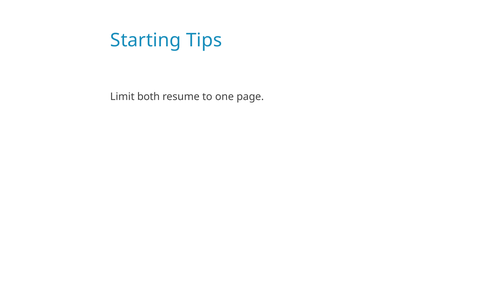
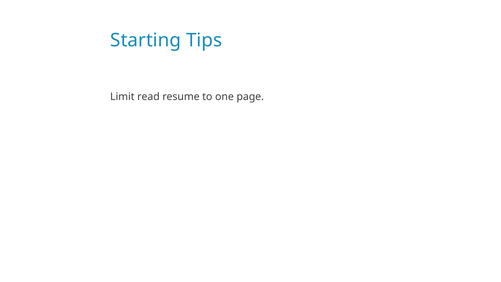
both: both -> read (148, 97)
